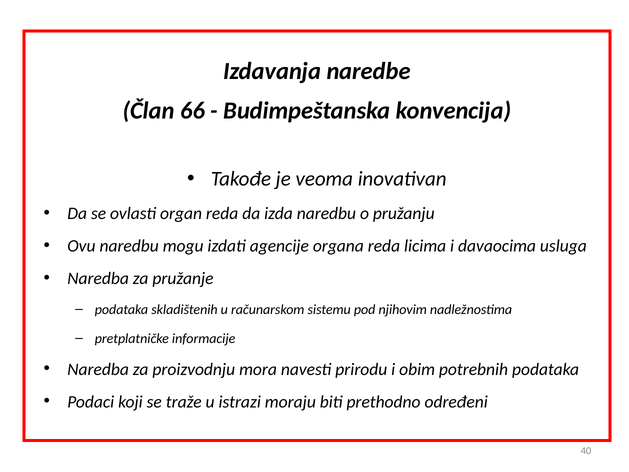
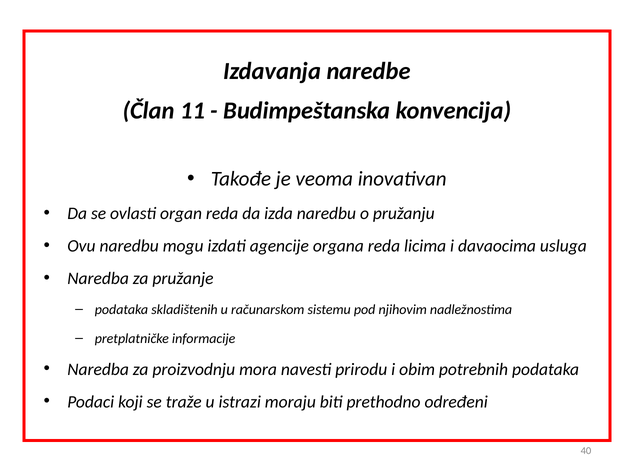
66: 66 -> 11 (193, 110)
